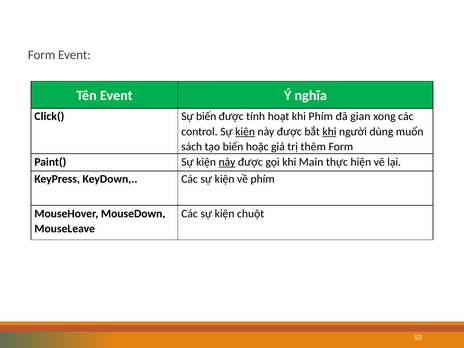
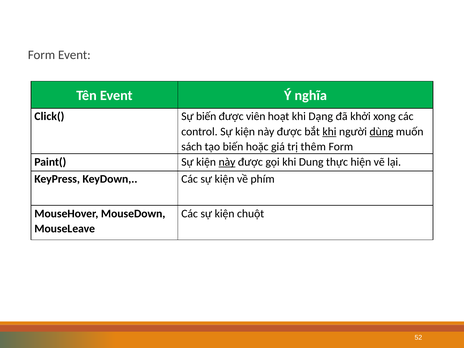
tính: tính -> viên (256, 117)
khi Phím: Phím -> Dạng (321, 117)
gian: gian -> khởi (360, 117)
kiện underline: present -> none (245, 132)
dùng underline: none -> present (381, 132)
Main: Main -> Dung (311, 162)
